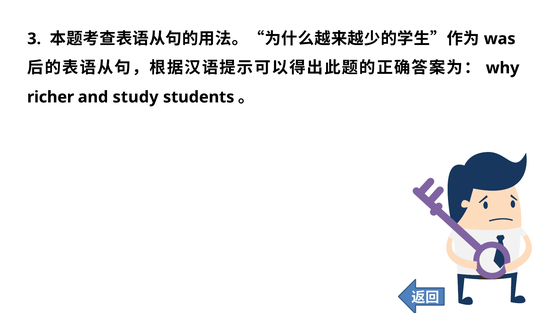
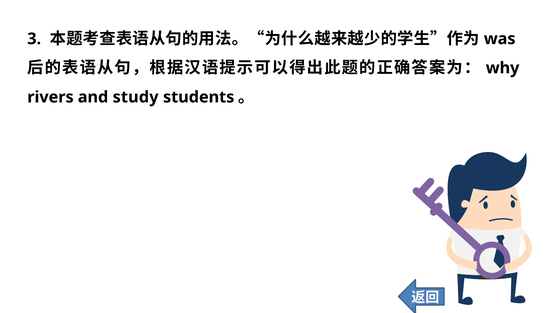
richer: richer -> rivers (50, 97)
